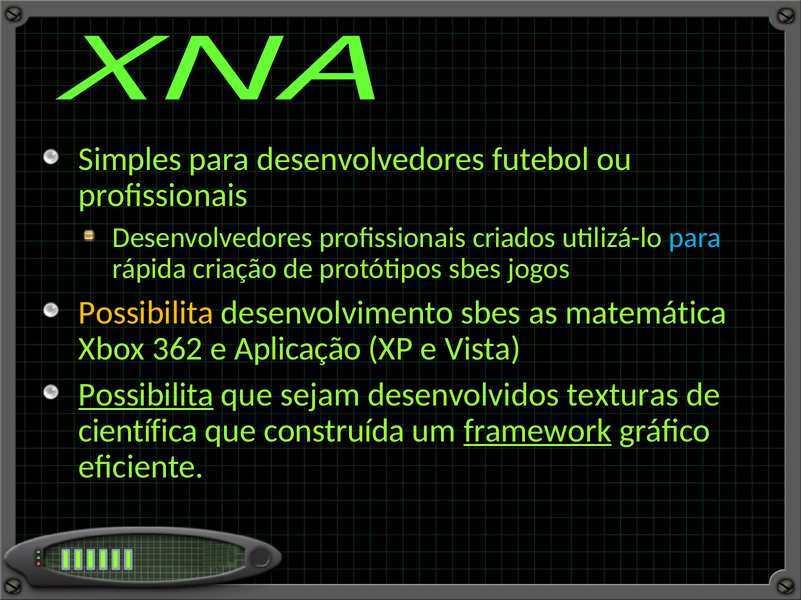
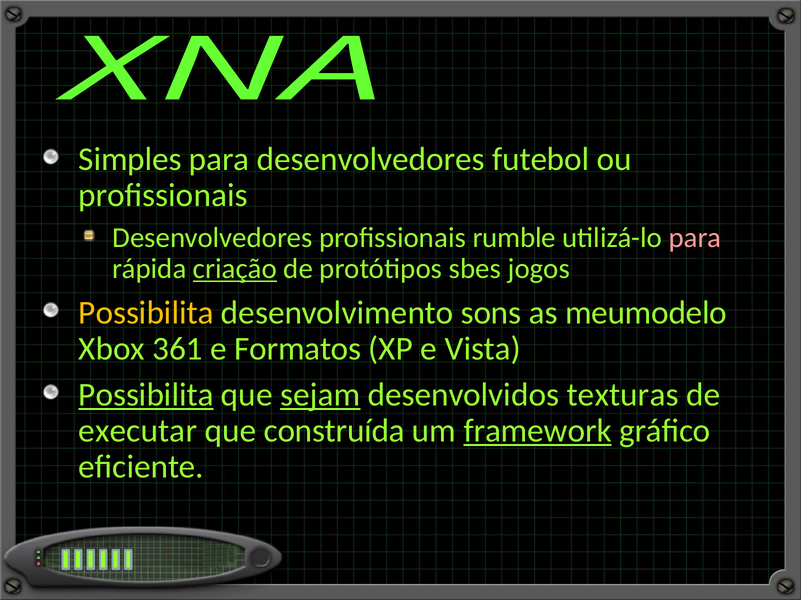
criados: criados -> rumble (514, 238)
para colour: light blue -> pink (695, 238)
criação underline: none -> present (235, 269)
desenvolvimento sbes: sbes -> sons (491, 313)
matemática: matemática -> meumodelo (646, 313)
362: 362 -> 361 (177, 349)
Aplicação: Aplicação -> Formatos (298, 349)
sejam underline: none -> present (320, 395)
científica: científica -> executar (138, 431)
